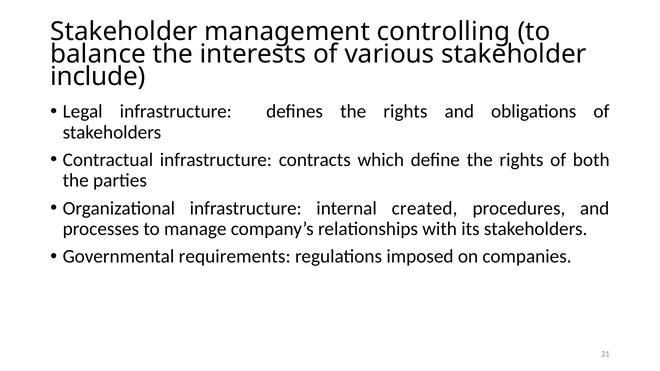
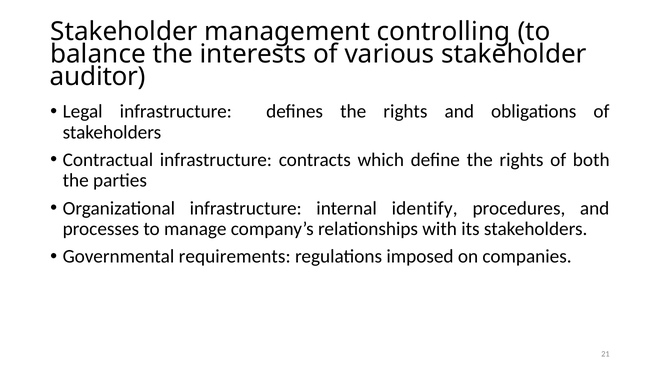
include: include -> auditor (98, 77)
created: created -> identify (425, 208)
